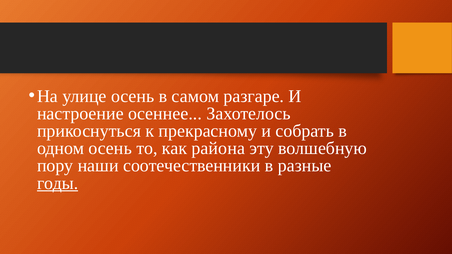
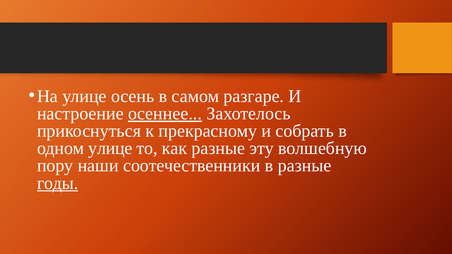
осеннее underline: none -> present (165, 114)
одном осень: осень -> улице (110, 149)
как района: района -> разные (218, 149)
